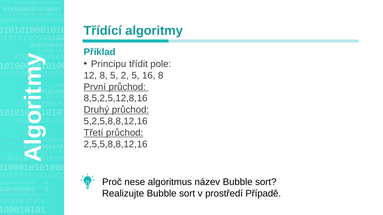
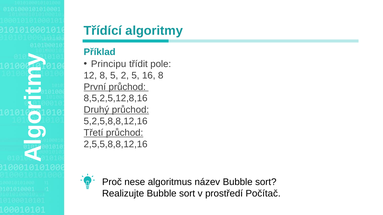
Případě: Případě -> Počítač (263, 194)
